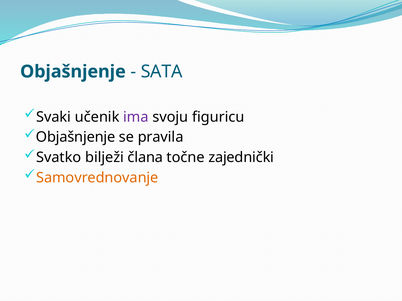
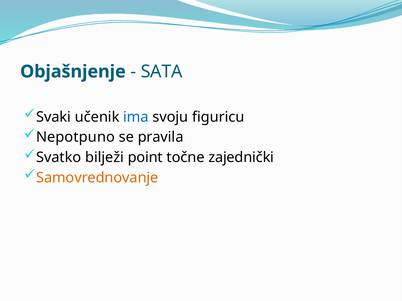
ima colour: purple -> blue (136, 117)
Objašnjenje: Objašnjenje -> Nepotpuno (76, 137)
člana: člana -> point (145, 158)
